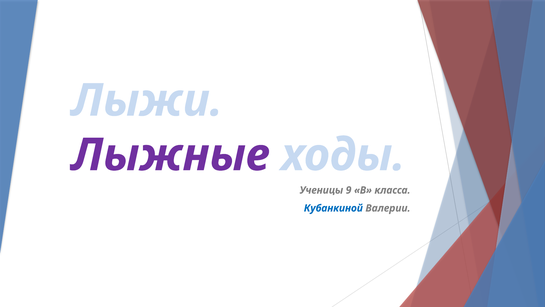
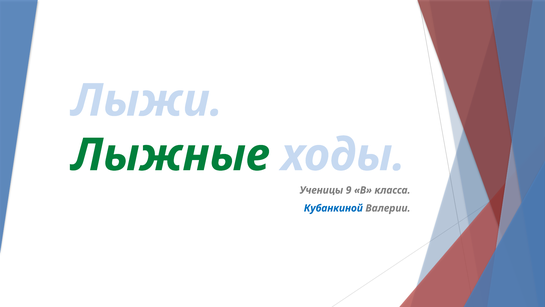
Лыжные colour: purple -> green (170, 155)
